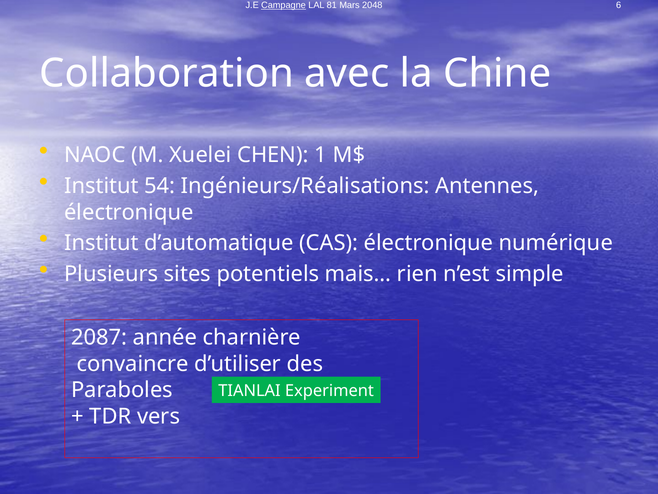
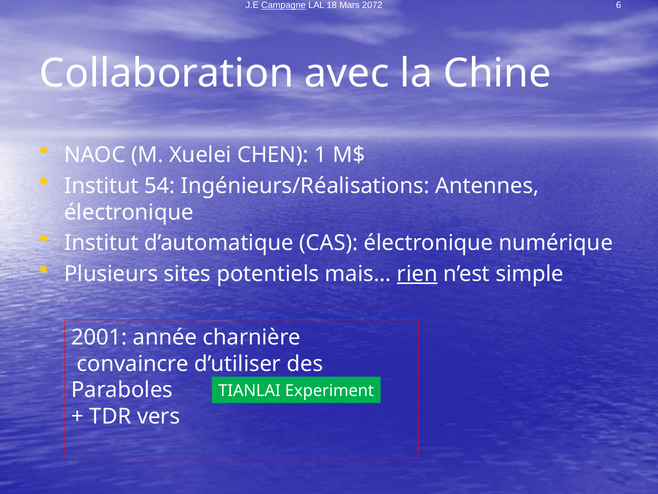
81: 81 -> 18 (332, 5)
2048: 2048 -> 2072 (372, 5)
rien underline: none -> present (417, 273)
2087: 2087 -> 2001 (99, 337)
